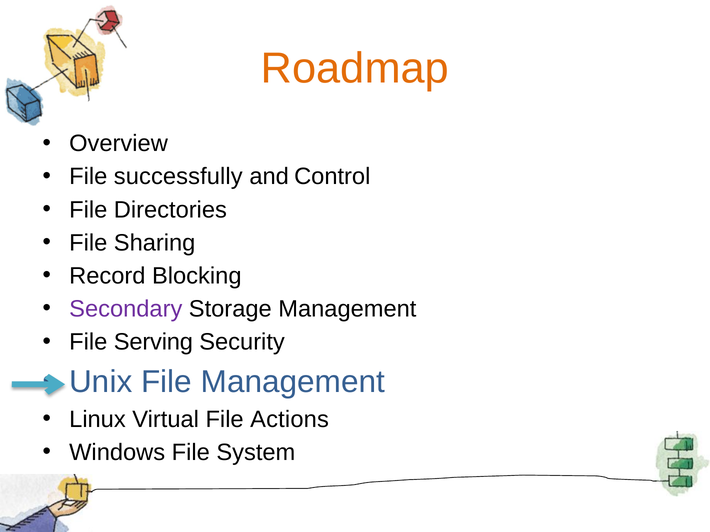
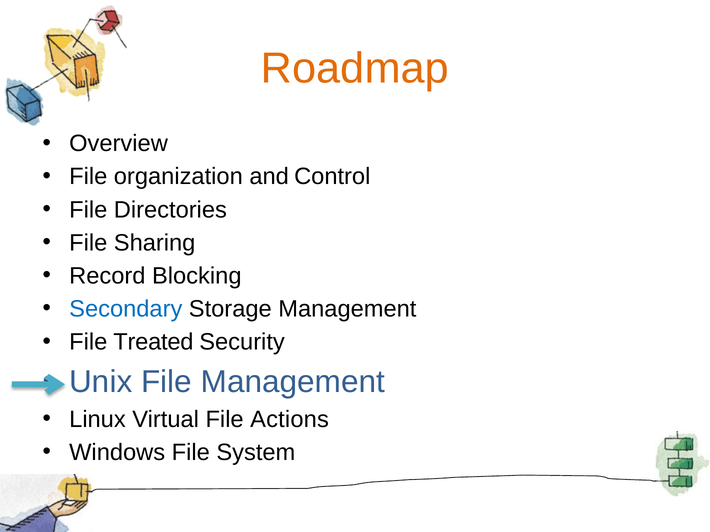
successfully: successfully -> organization (178, 177)
Secondary colour: purple -> blue (126, 309)
Serving: Serving -> Treated (153, 342)
